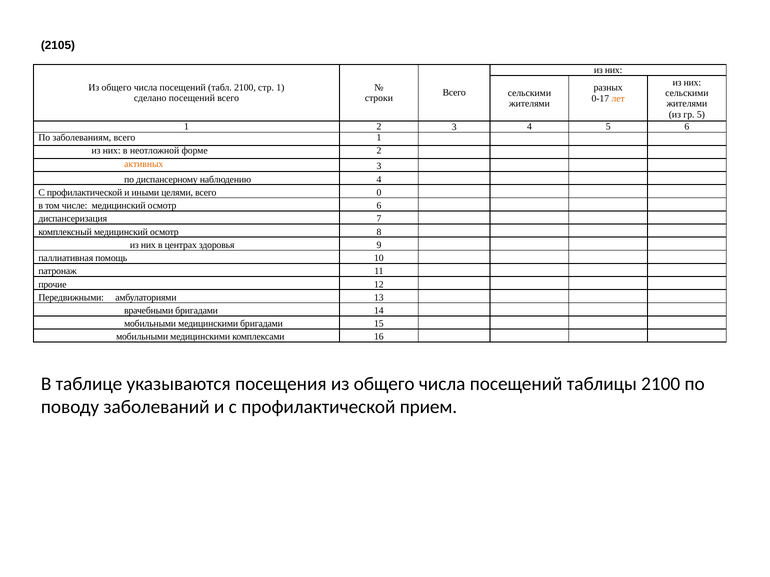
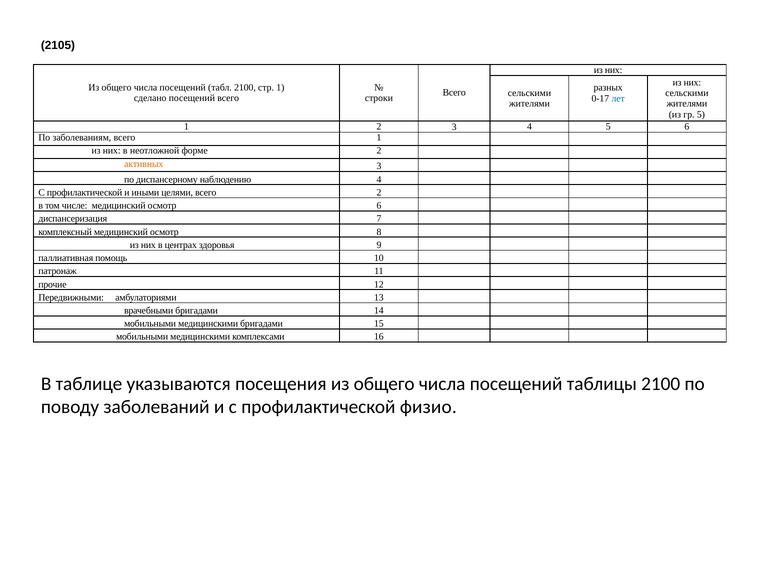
лет colour: orange -> blue (618, 98)
всего 0: 0 -> 2 (379, 193)
прием: прием -> физио (428, 407)
